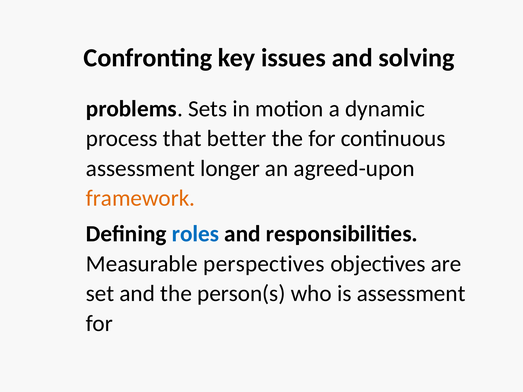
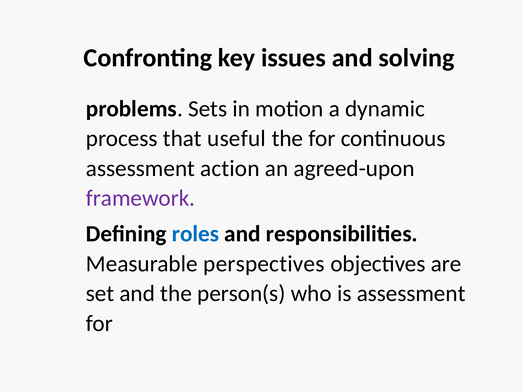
better: better -> useful (237, 139)
longer: longer -> action (230, 169)
framework colour: orange -> purple (141, 198)
